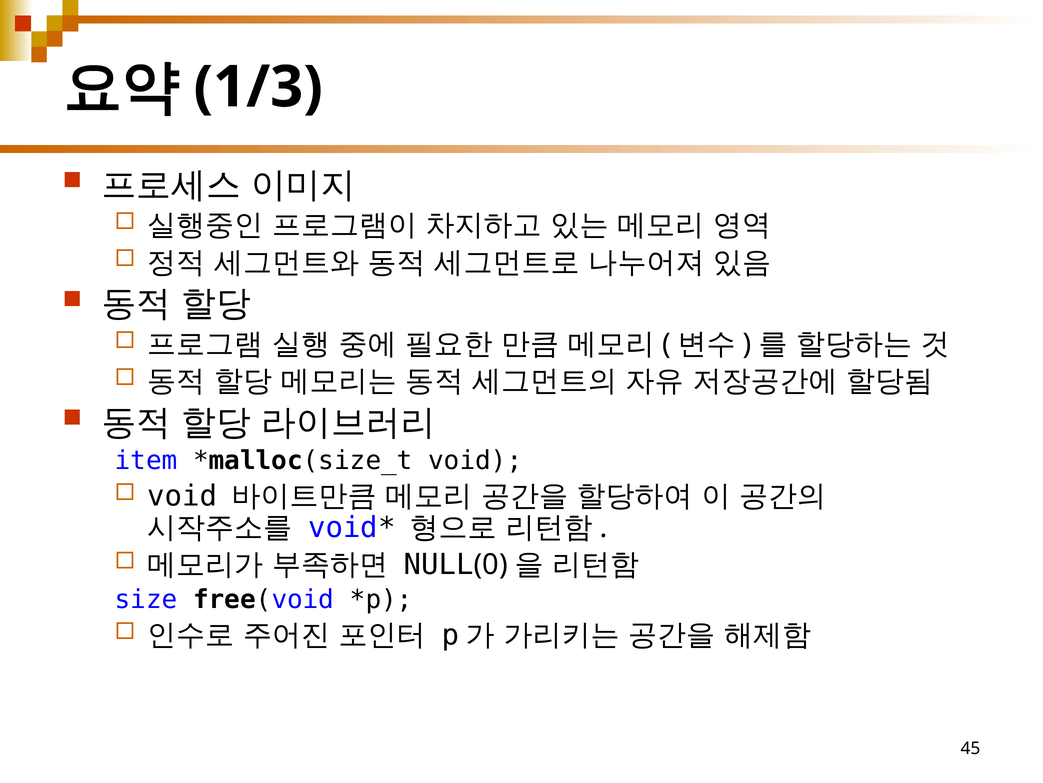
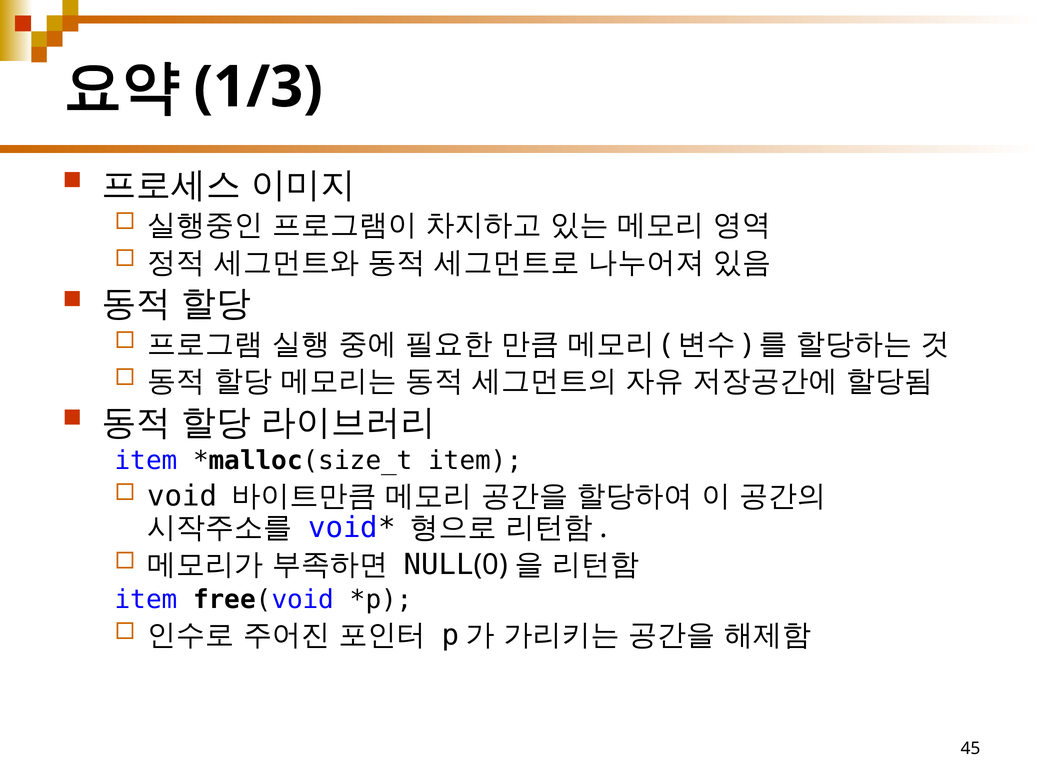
void: void -> item (475, 460)
size: size -> item (146, 599)
